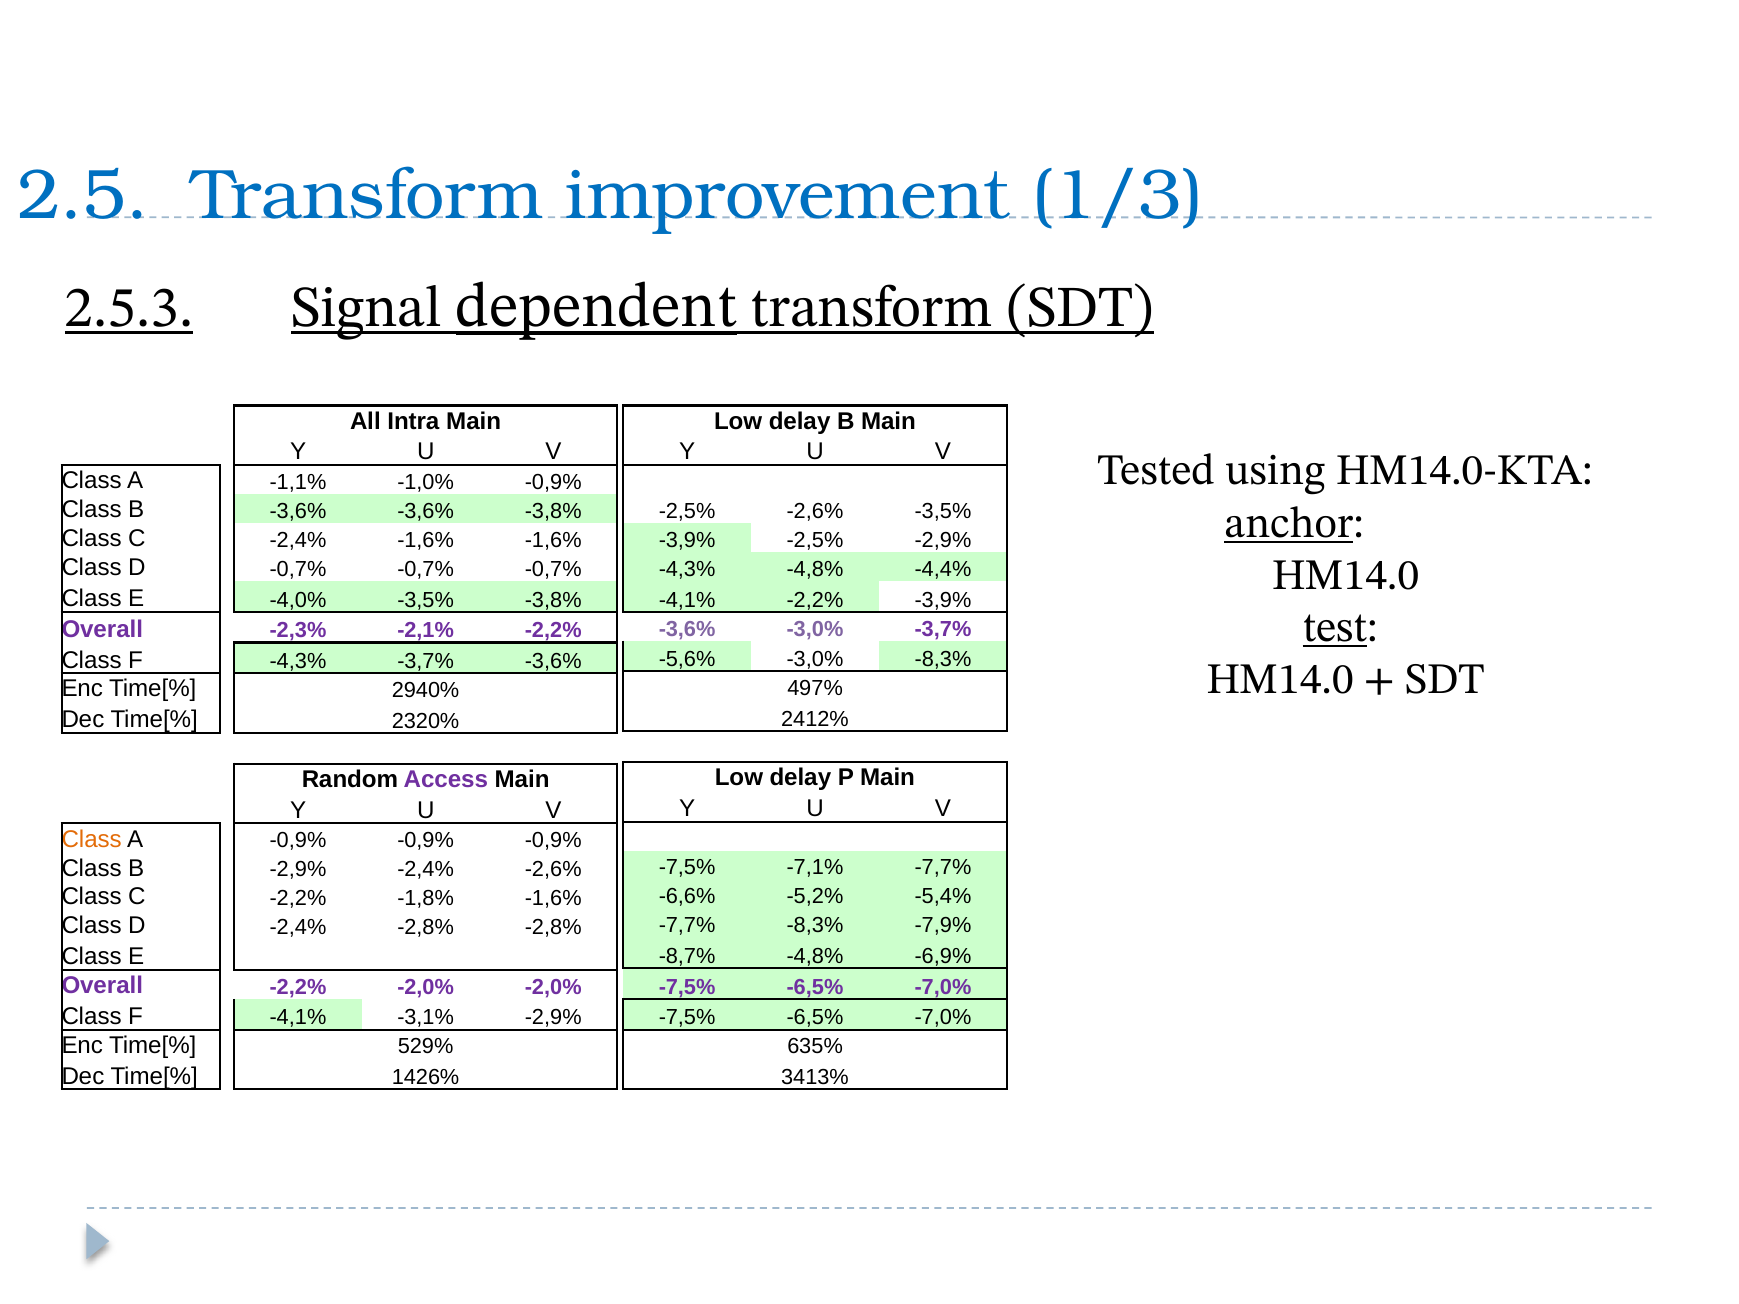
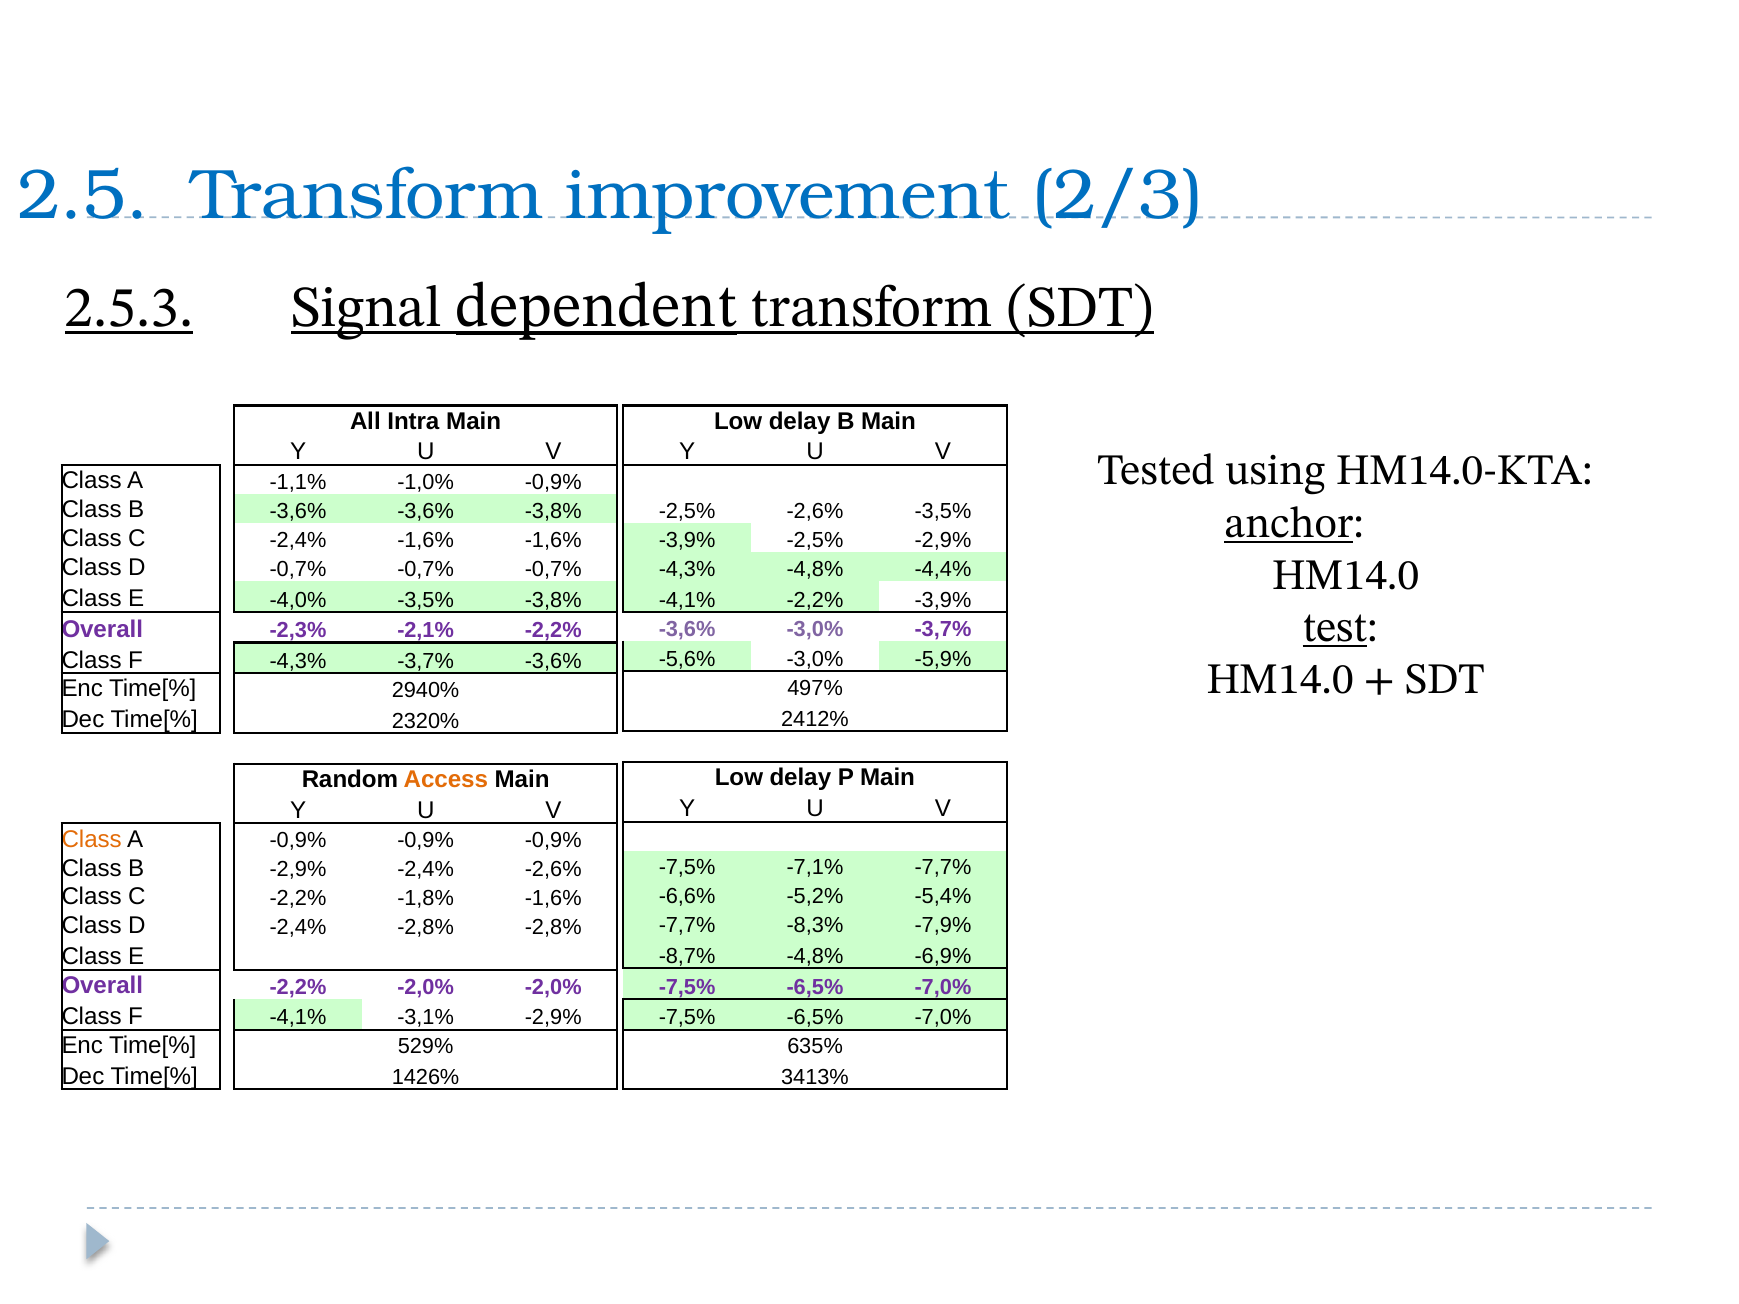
1/3: 1/3 -> 2/3 (1118, 195)
-3,0% -8,3%: -8,3% -> -5,9% (943, 660)
Access colour: purple -> orange (446, 780)
